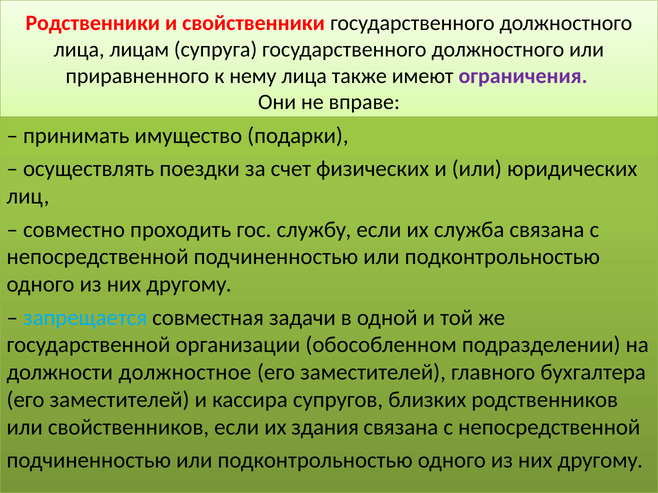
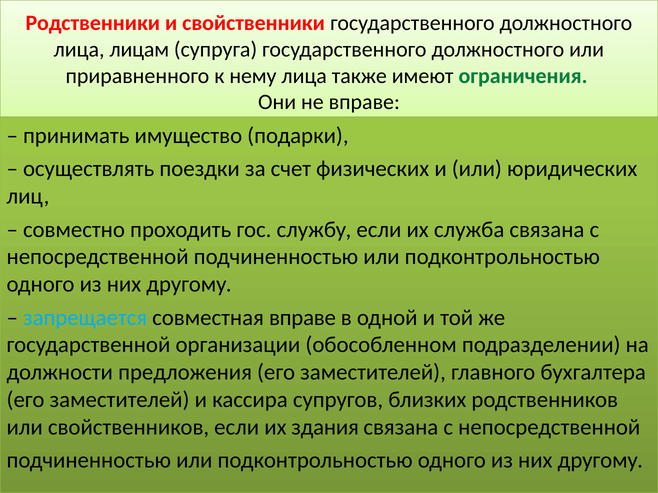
ограничения colour: purple -> green (523, 76)
совместная задачи: задачи -> вправе (302, 318)
должностное: должностное -> предложения (185, 373)
